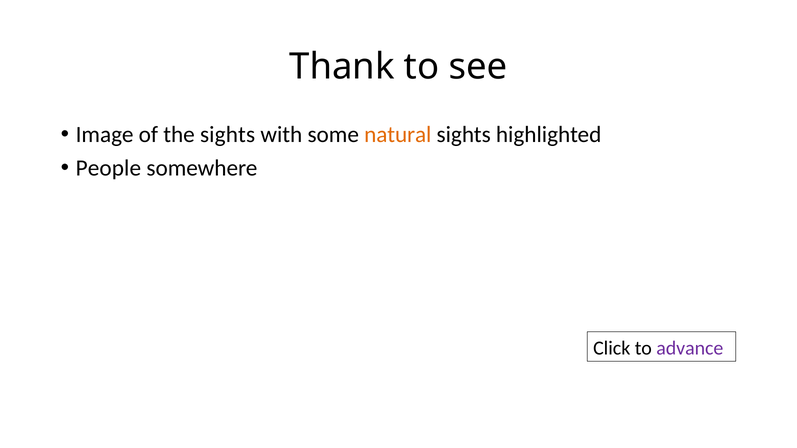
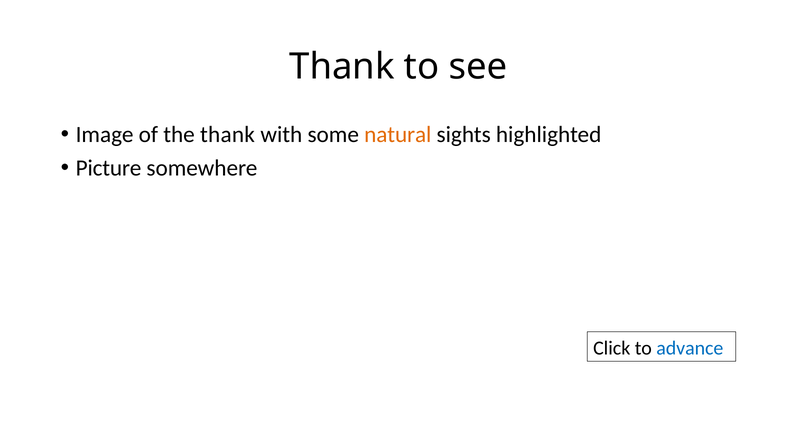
the sights: sights -> thank (228, 135)
People: People -> Picture (109, 168)
advance colour: purple -> blue (690, 348)
